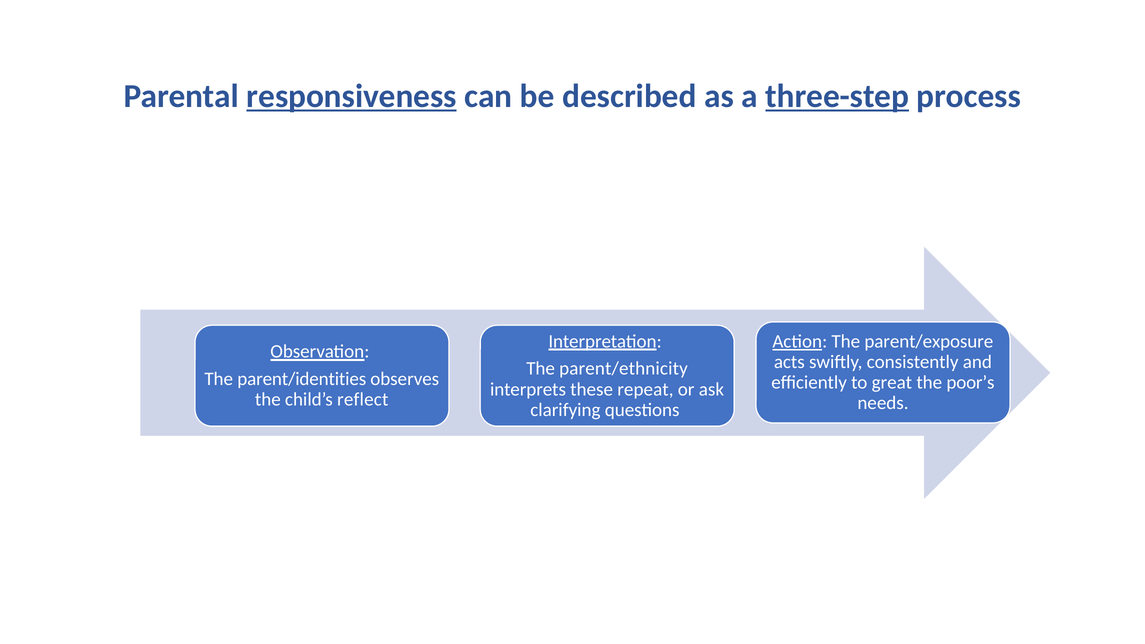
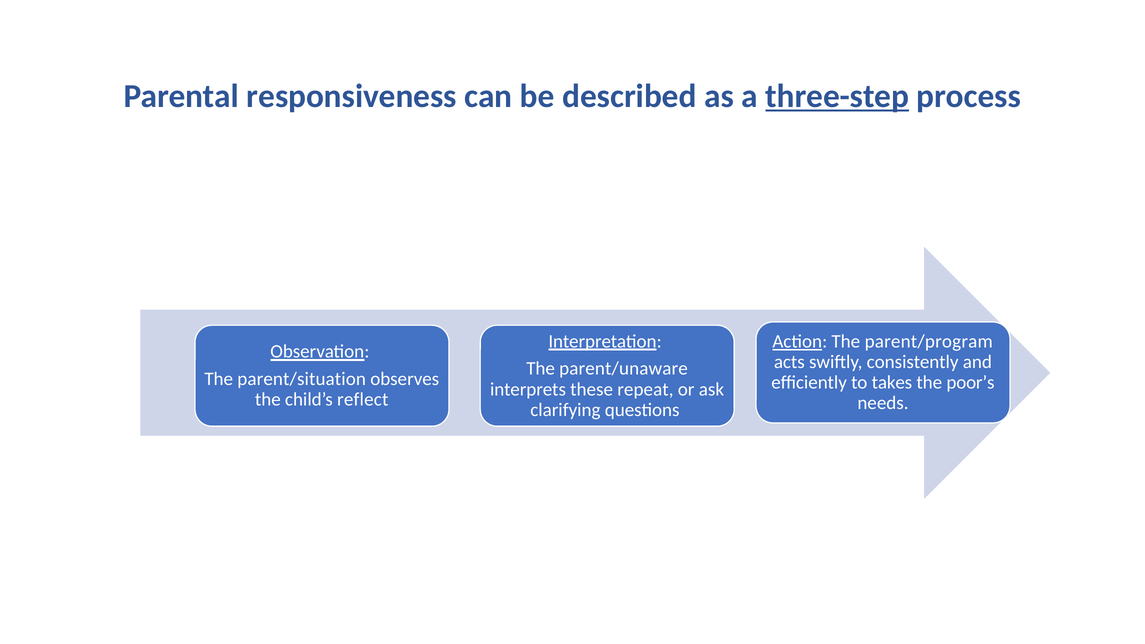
responsiveness underline: present -> none (352, 96)
parent/exposure: parent/exposure -> parent/program (929, 341)
parent/ethnicity: parent/ethnicity -> parent/unaware (623, 369)
parent/identities: parent/identities -> parent/situation (302, 379)
great: great -> takes (892, 383)
